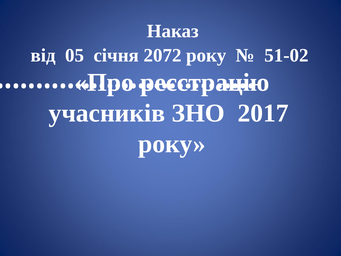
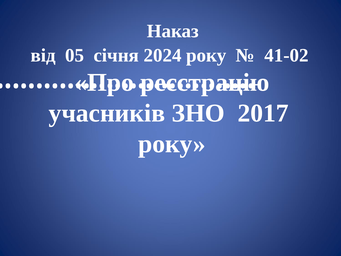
2072: 2072 -> 2024 (163, 55)
51-02: 51-02 -> 41-02 (286, 55)
